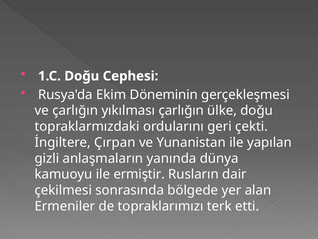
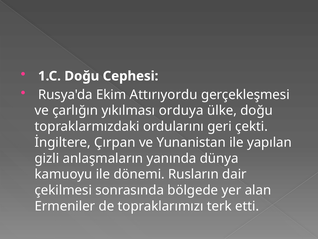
Döneminin: Döneminin -> Attırıyordu (164, 94)
yıkılması çarlığın: çarlığın -> orduya (181, 110)
ermiştir: ermiştir -> dönemi (139, 174)
